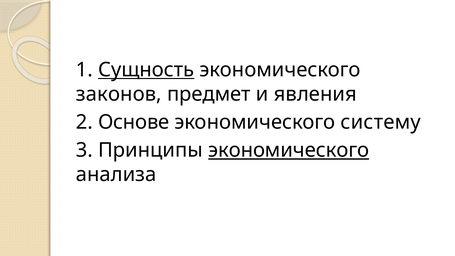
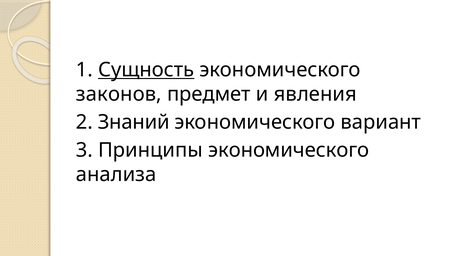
Основе: Основе -> Знаний (134, 122)
систему: систему -> вариант (381, 122)
экономического underline: present -> none (289, 150)
